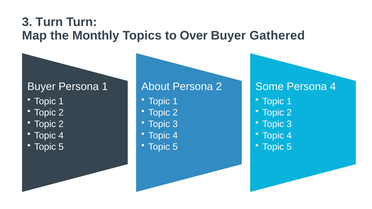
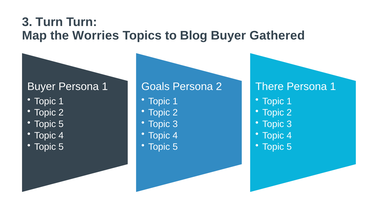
Monthly: Monthly -> Worries (96, 36)
Over: Over -> Blog (194, 36)
About: About -> Goals (155, 87)
Some: Some -> There (270, 87)
4: 4 -> 1 (333, 87)
2: 2 -> 5 (61, 124)
